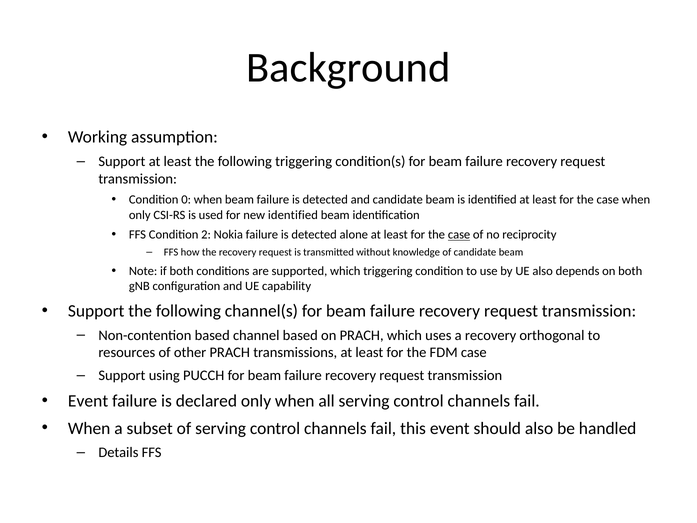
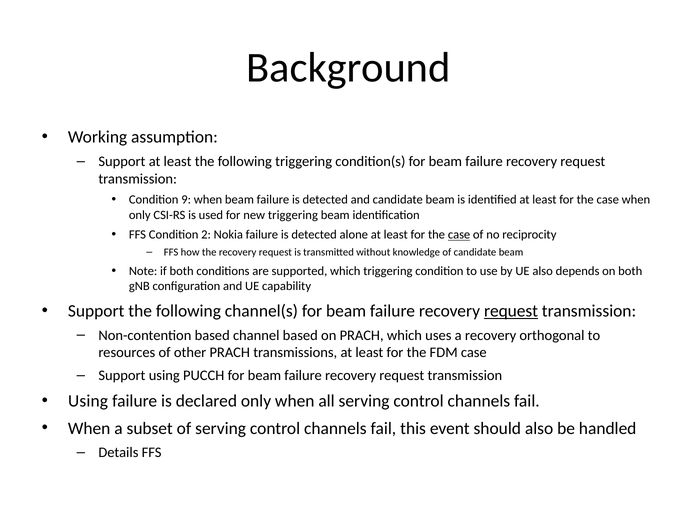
0: 0 -> 9 (186, 200)
new identified: identified -> triggering (293, 215)
request underline: none -> present (511, 311)
Event: Event -> Using (88, 401)
